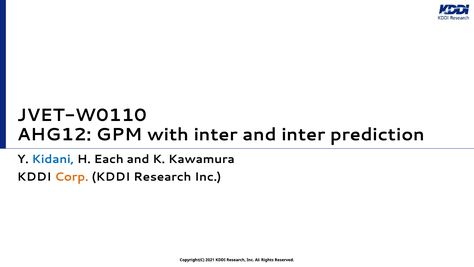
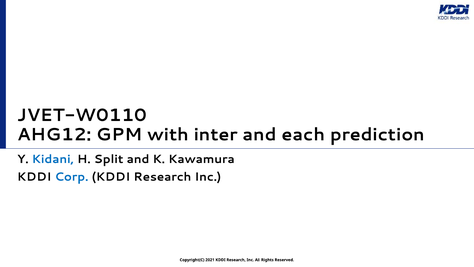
and inter: inter -> each (303, 134)
Each: Each -> Split (109, 159)
Corp colour: orange -> blue (72, 177)
